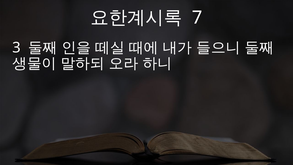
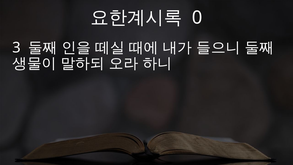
7: 7 -> 0 (197, 18)
